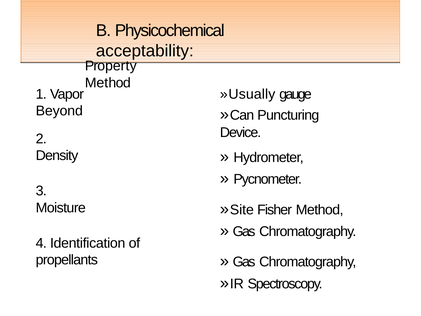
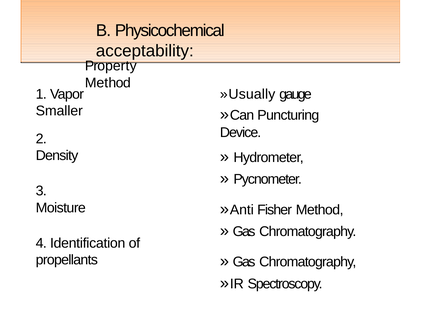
Beyond: Beyond -> Smaller (59, 111)
Site: Site -> Anti (242, 210)
